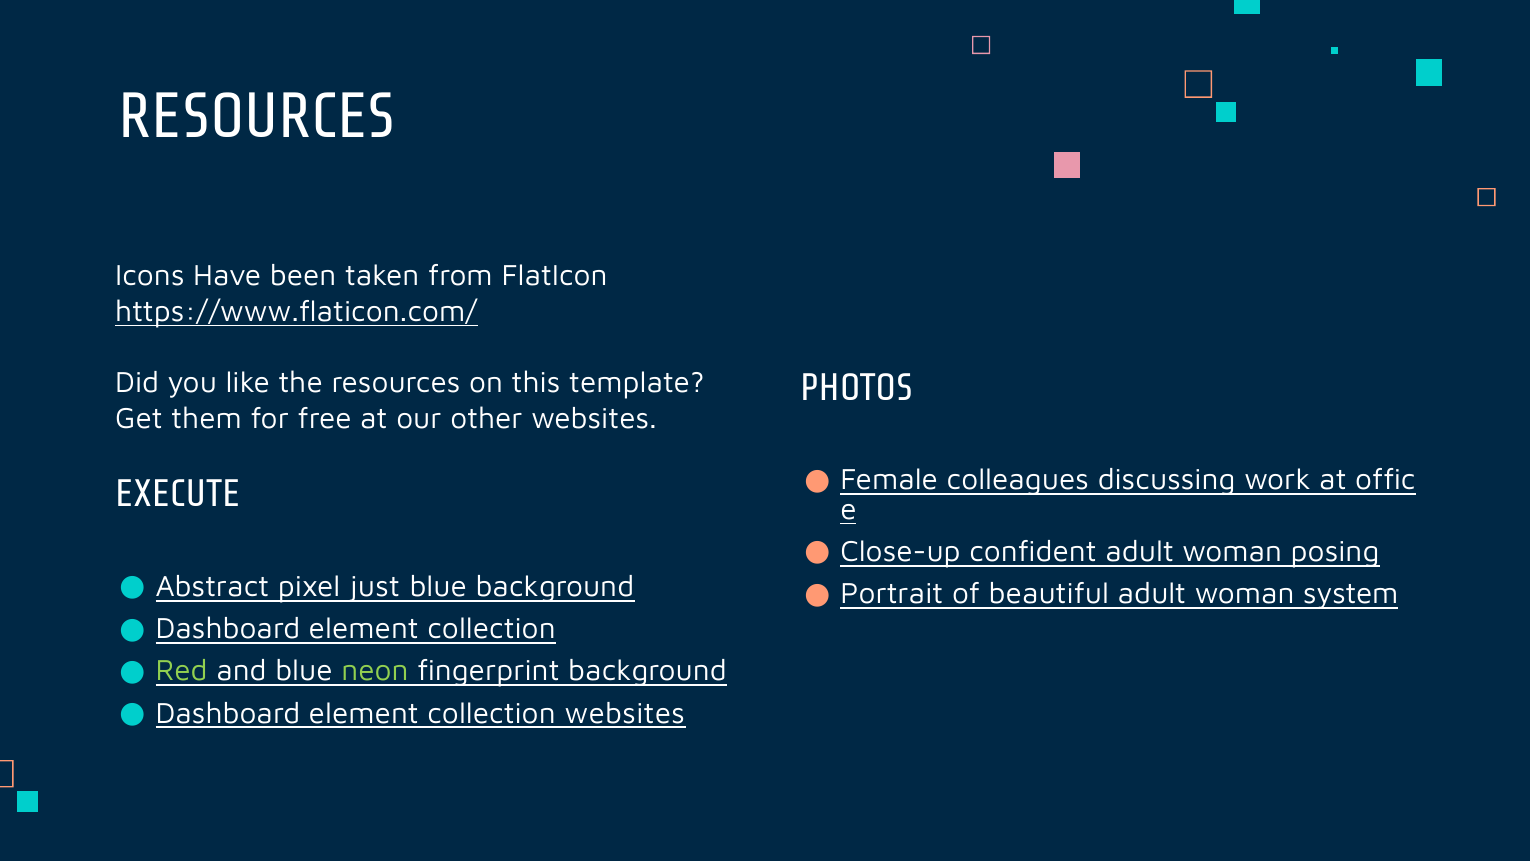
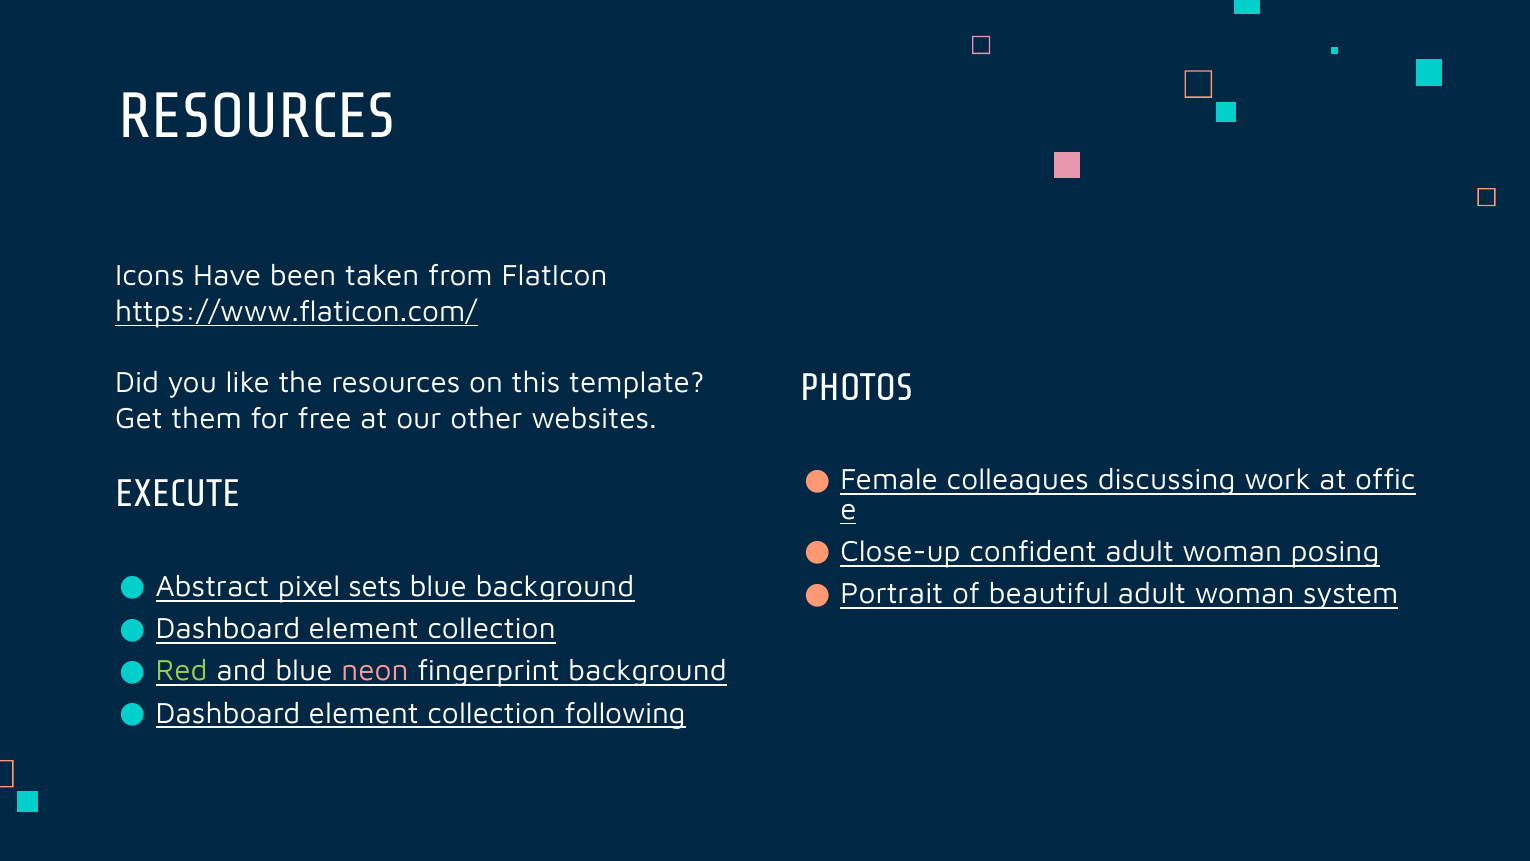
just: just -> sets (375, 587)
neon colour: light green -> pink (375, 671)
collection websites: websites -> following (625, 713)
